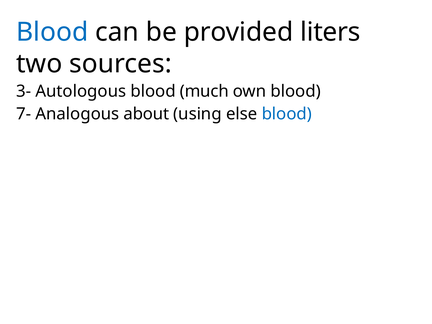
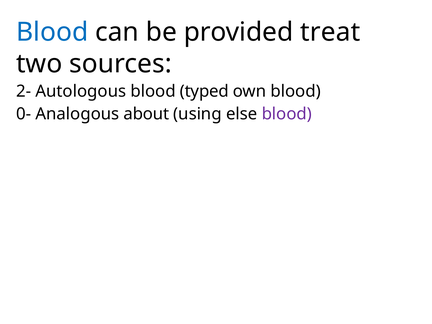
liters: liters -> treat (330, 32)
3-: 3- -> 2- (24, 91)
much: much -> typed (204, 91)
7-: 7- -> 0- (24, 114)
blood colour: blue -> purple (287, 114)
